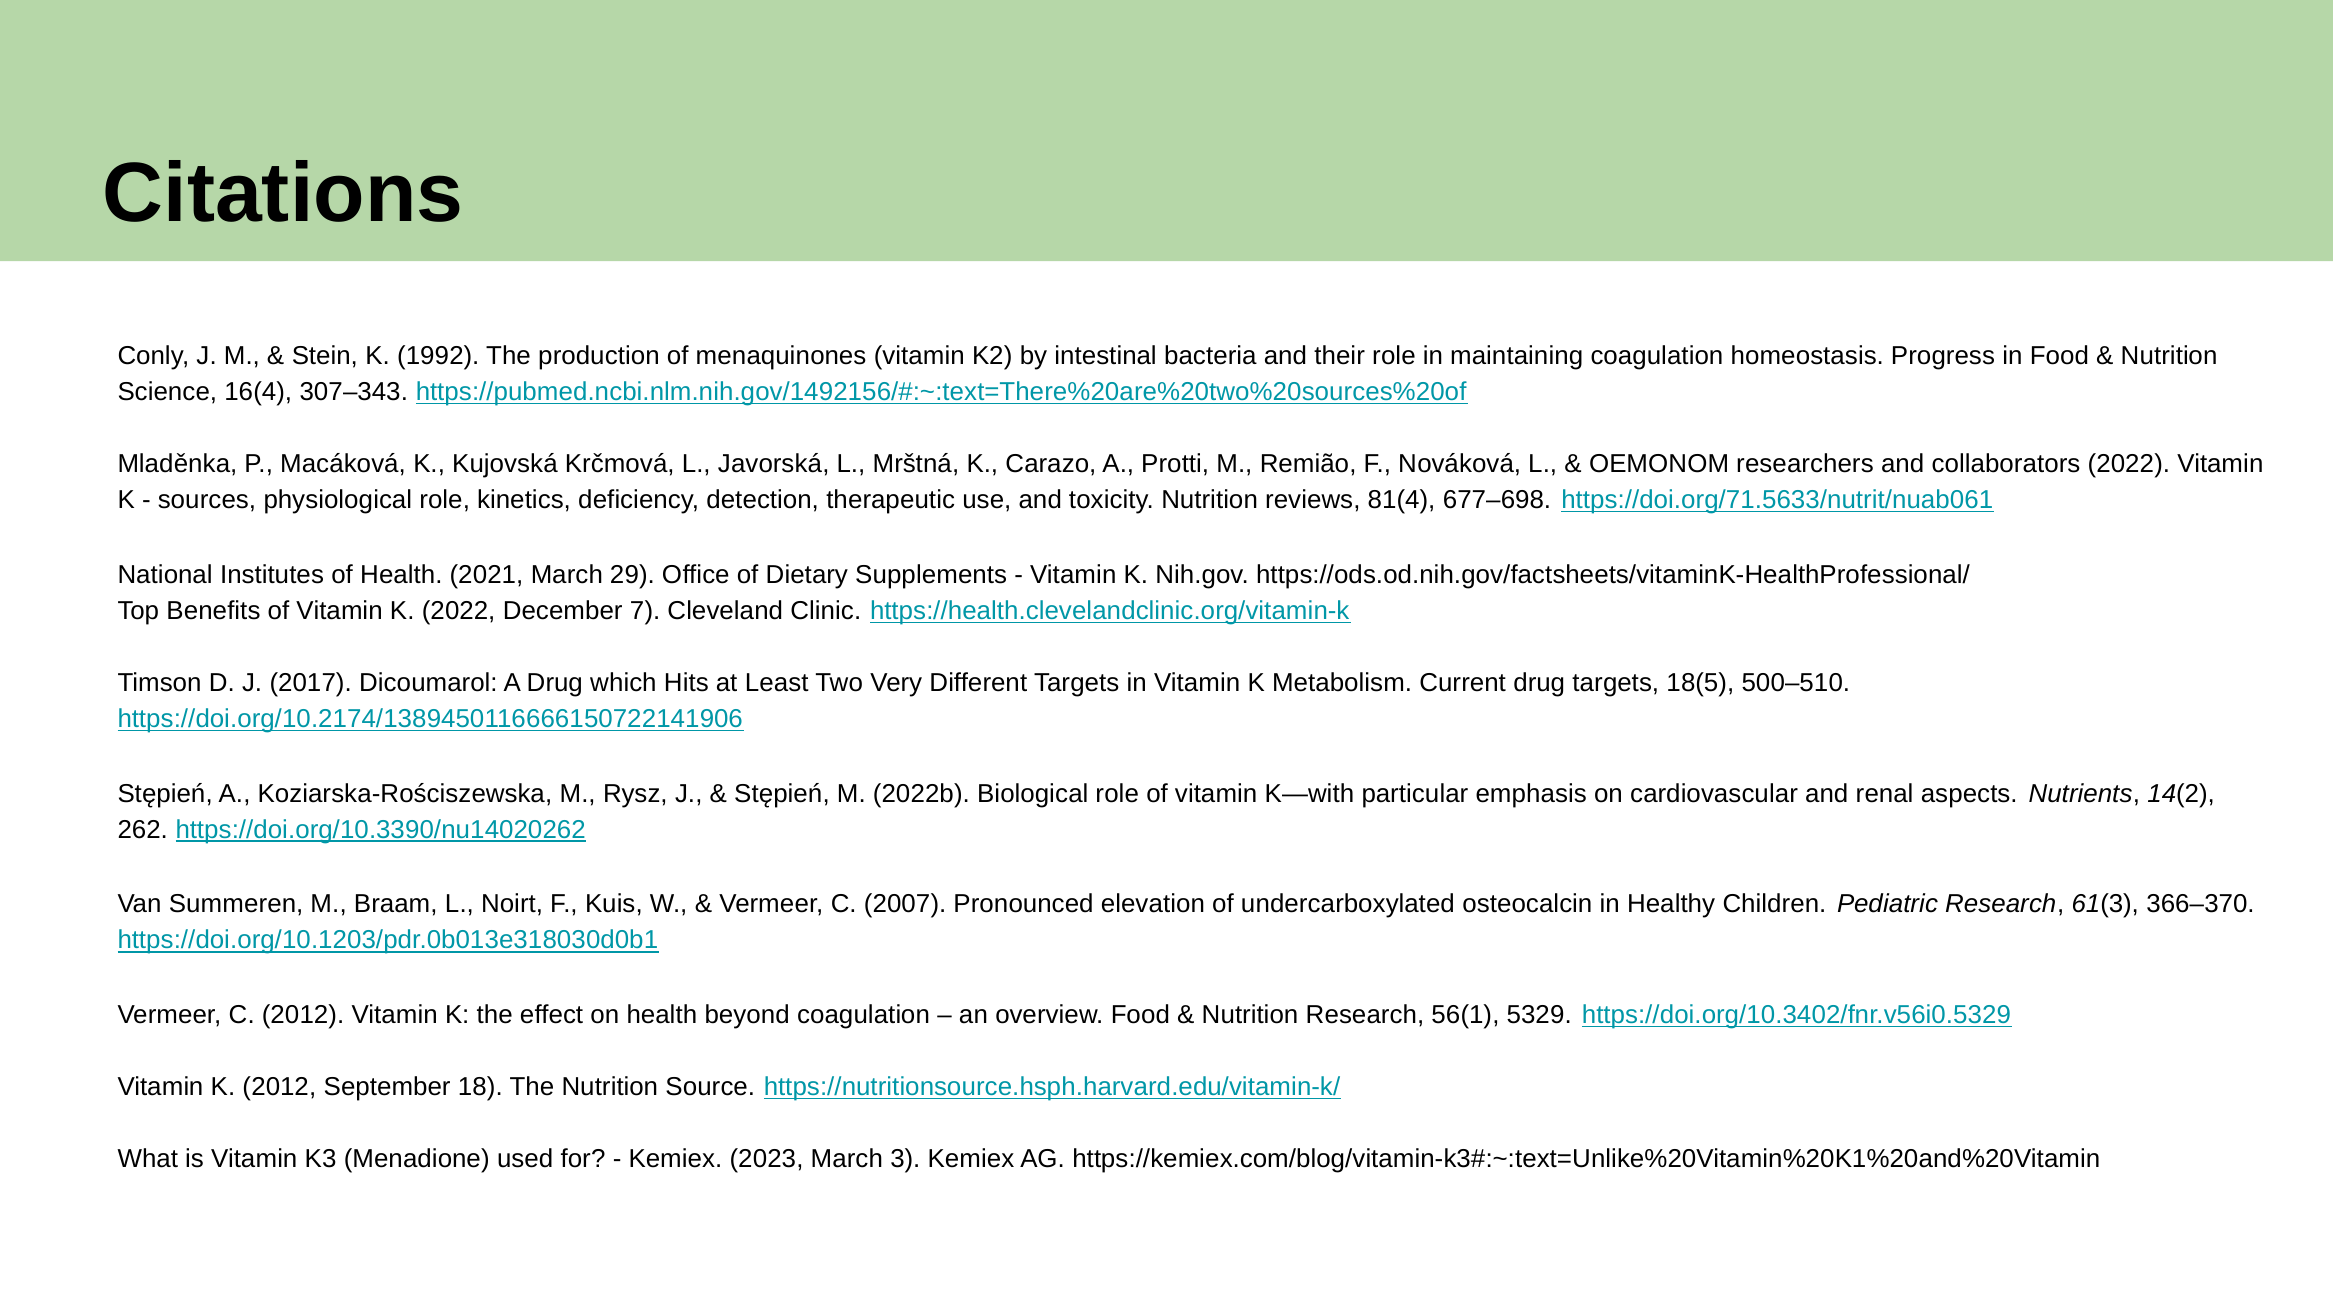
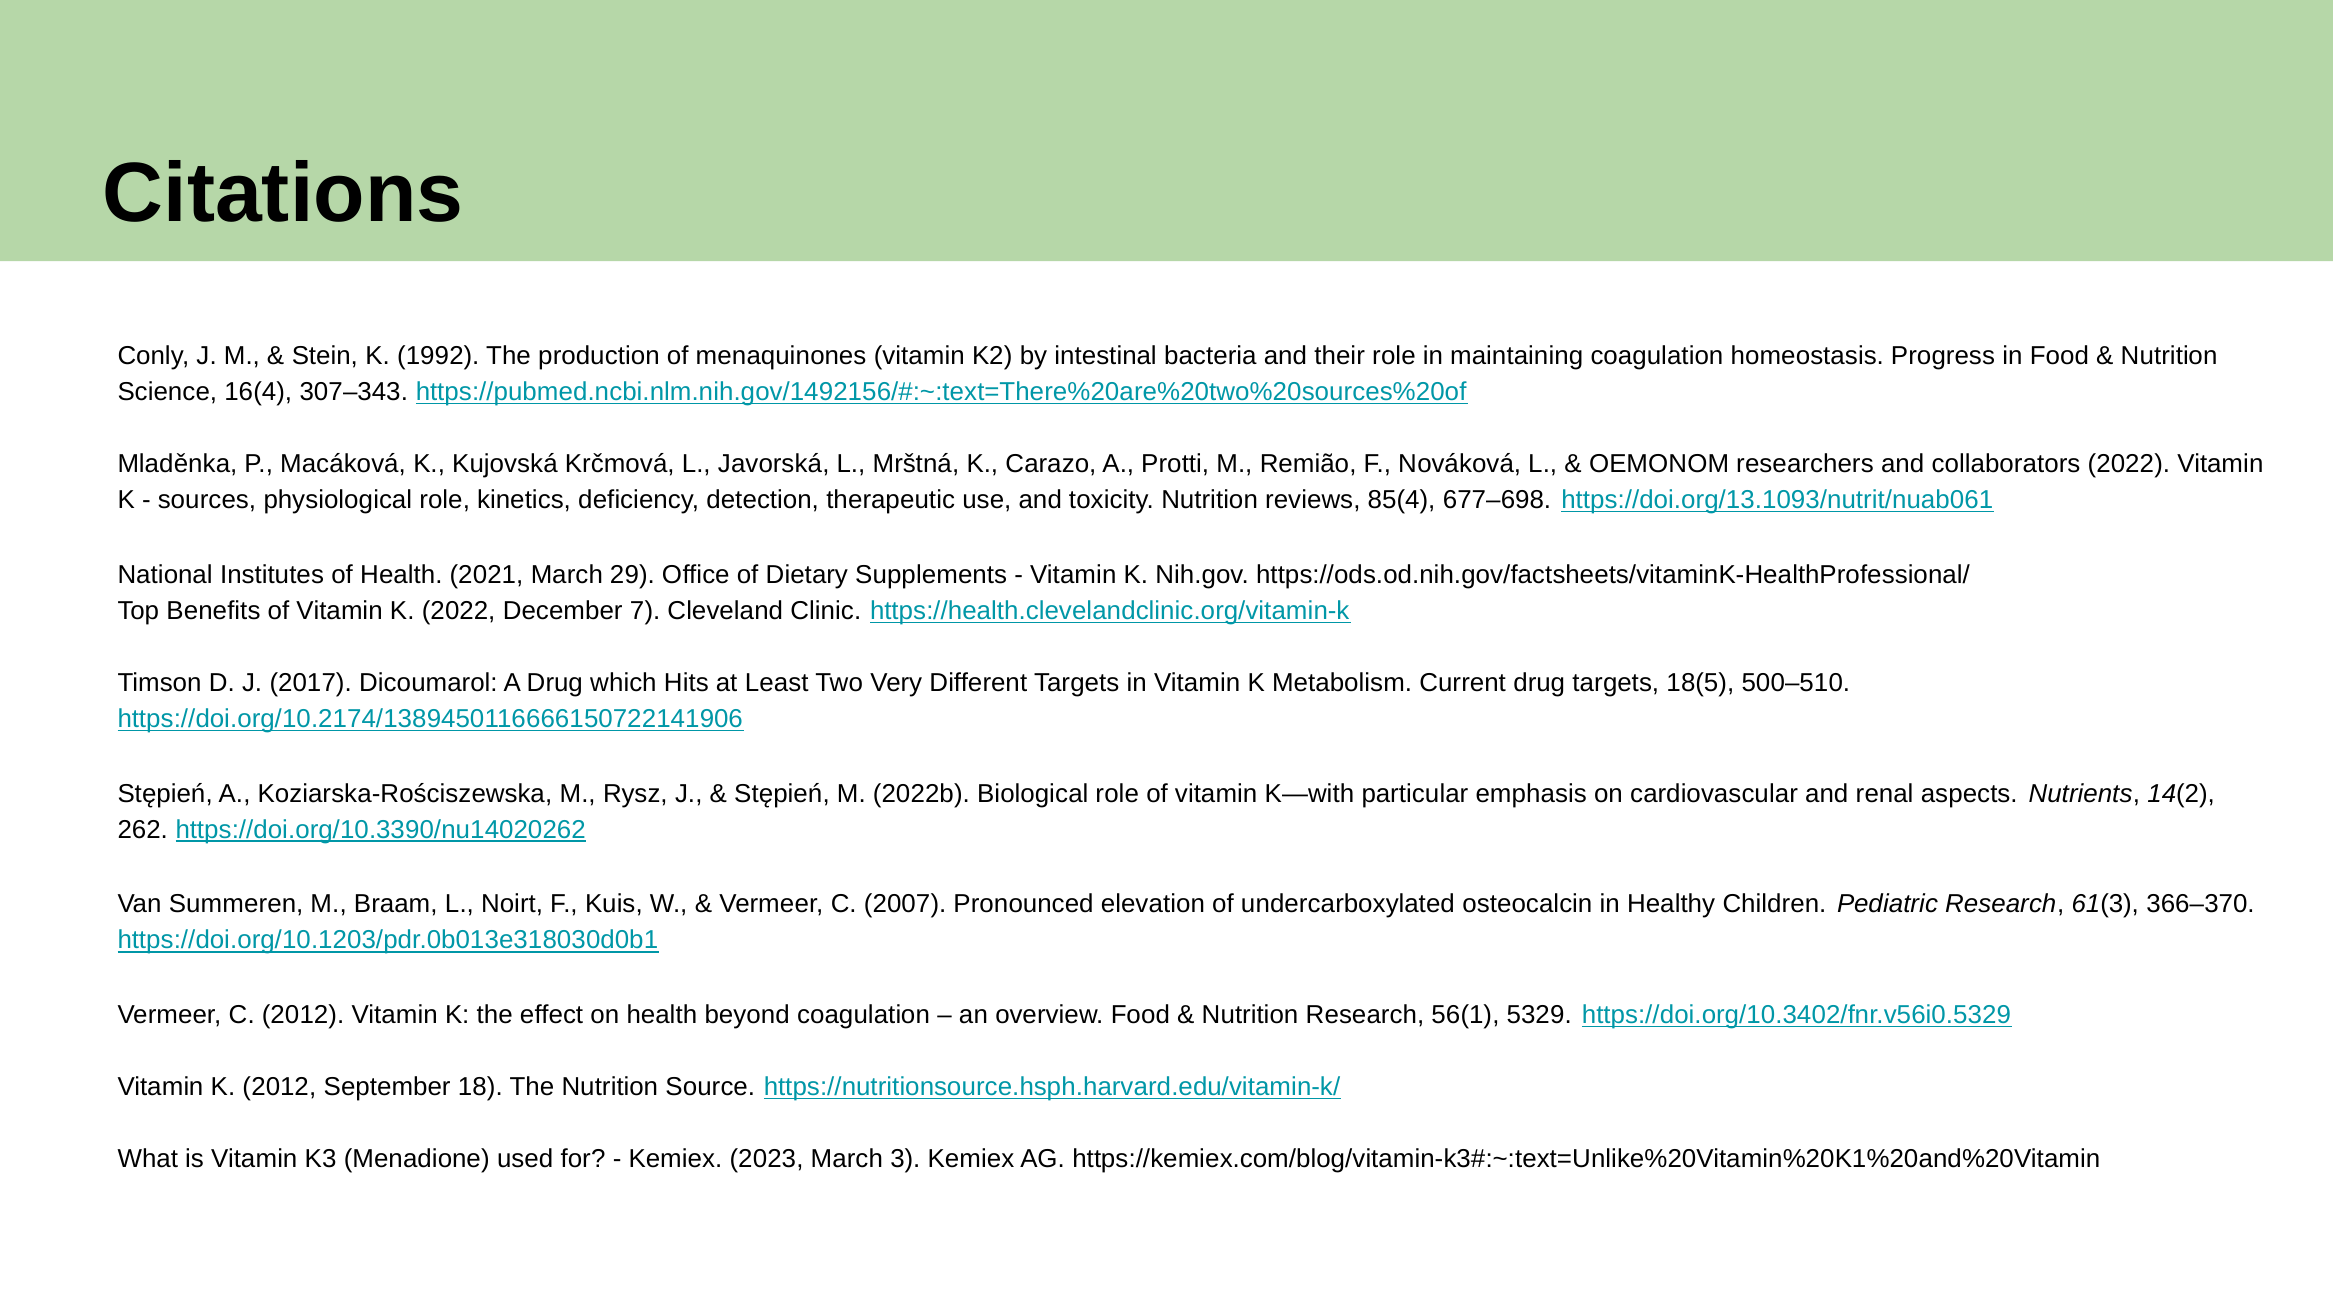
81(4: 81(4 -> 85(4 (1402, 500)
https://doi.org/71.5633/nutrit/nuab061: https://doi.org/71.5633/nutrit/nuab061 -> https://doi.org/13.1093/nutrit/nuab061 (1777, 500)
